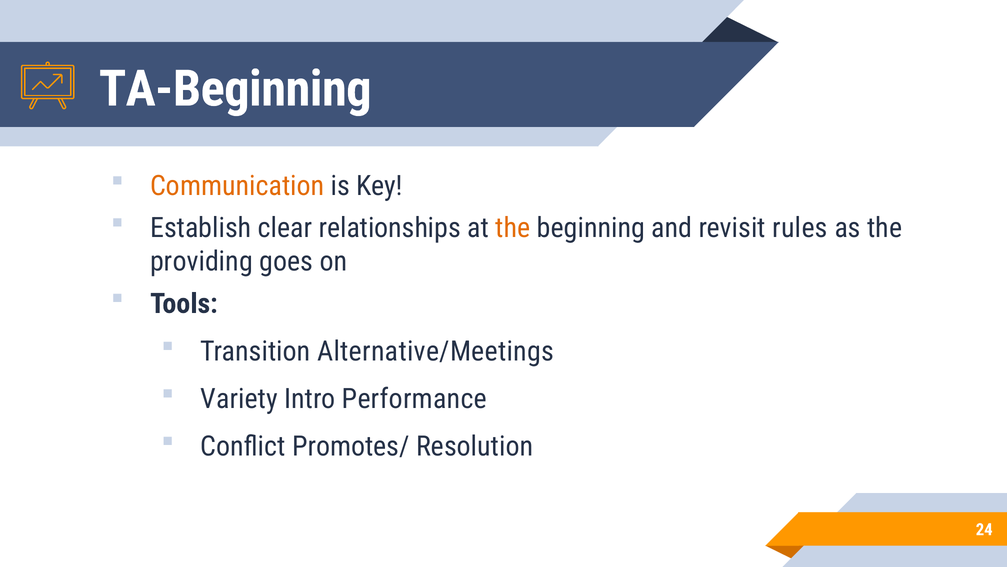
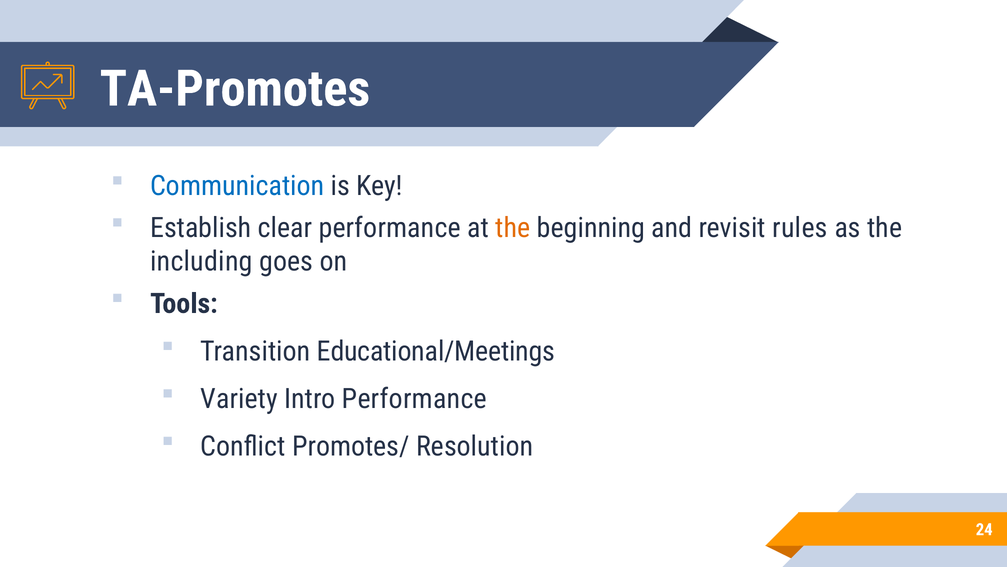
TA-Beginning: TA-Beginning -> TA-Promotes (235, 89)
Communication colour: orange -> blue (237, 186)
clear relationships: relationships -> performance (390, 228)
providing: providing -> including (201, 261)
Alternative/Meetings: Alternative/Meetings -> Educational/Meetings (436, 351)
